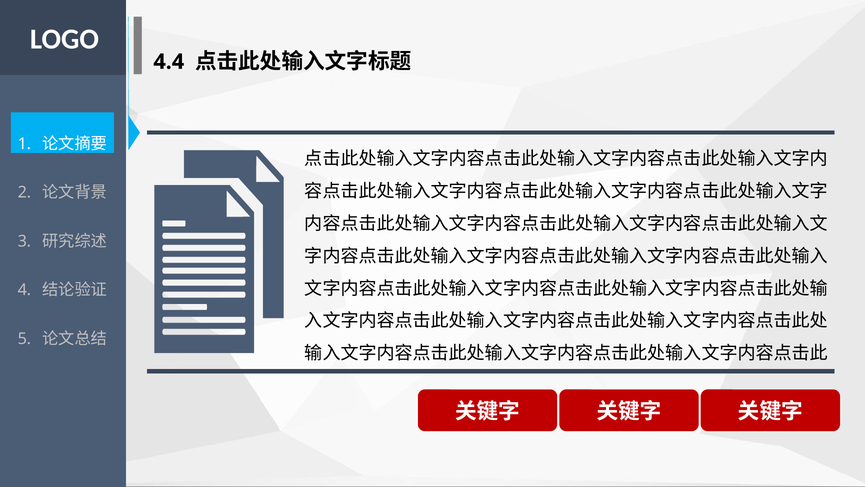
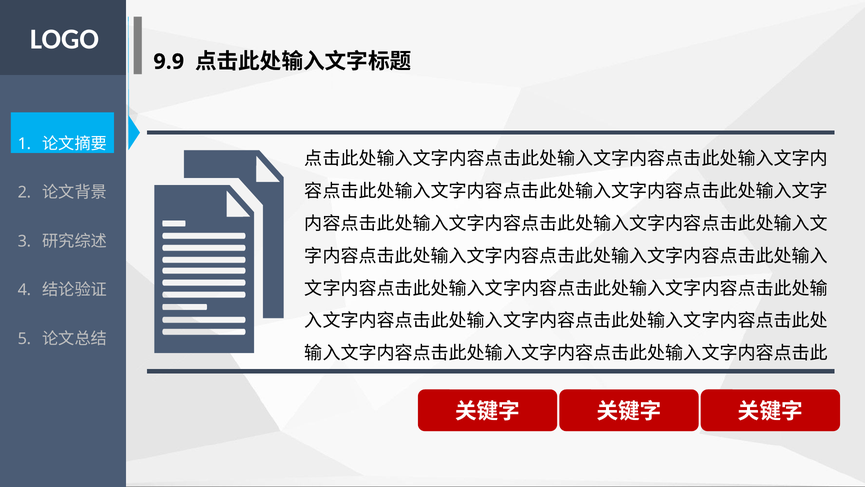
4.4: 4.4 -> 9.9 (169, 62)
